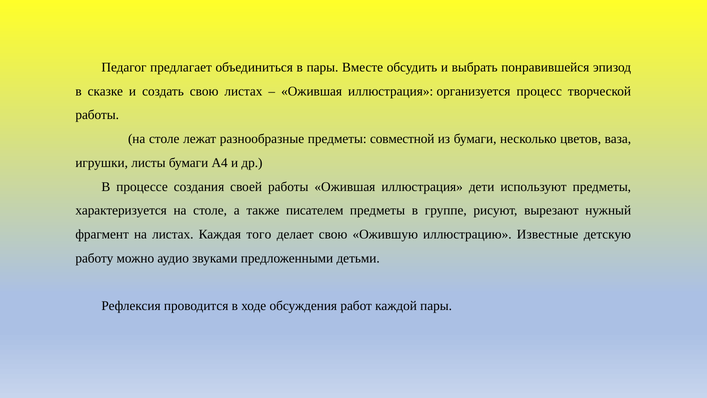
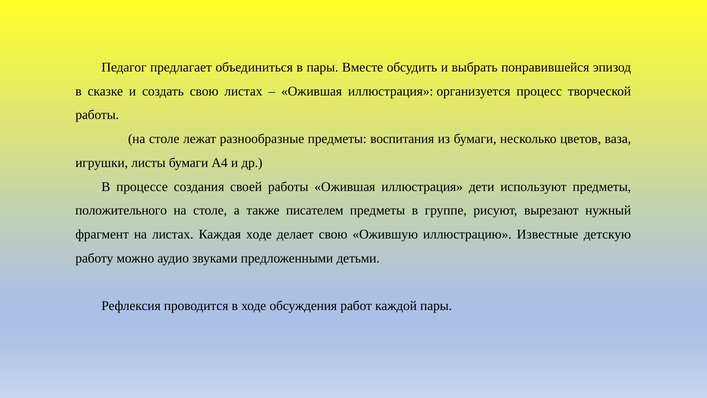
совместной: совместной -> воспитания (402, 139)
характеризуется: характеризуется -> положительного (121, 210)
Каждая того: того -> ходе (259, 234)
